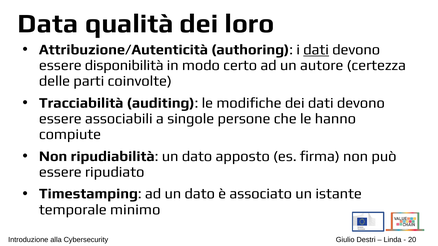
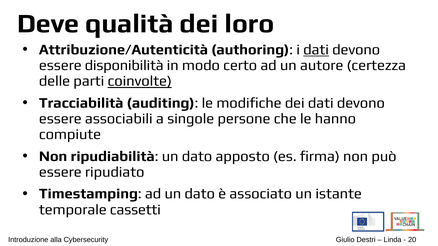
Data: Data -> Deve (48, 24)
coinvolte underline: none -> present (140, 81)
minimo: minimo -> cassetti (135, 210)
